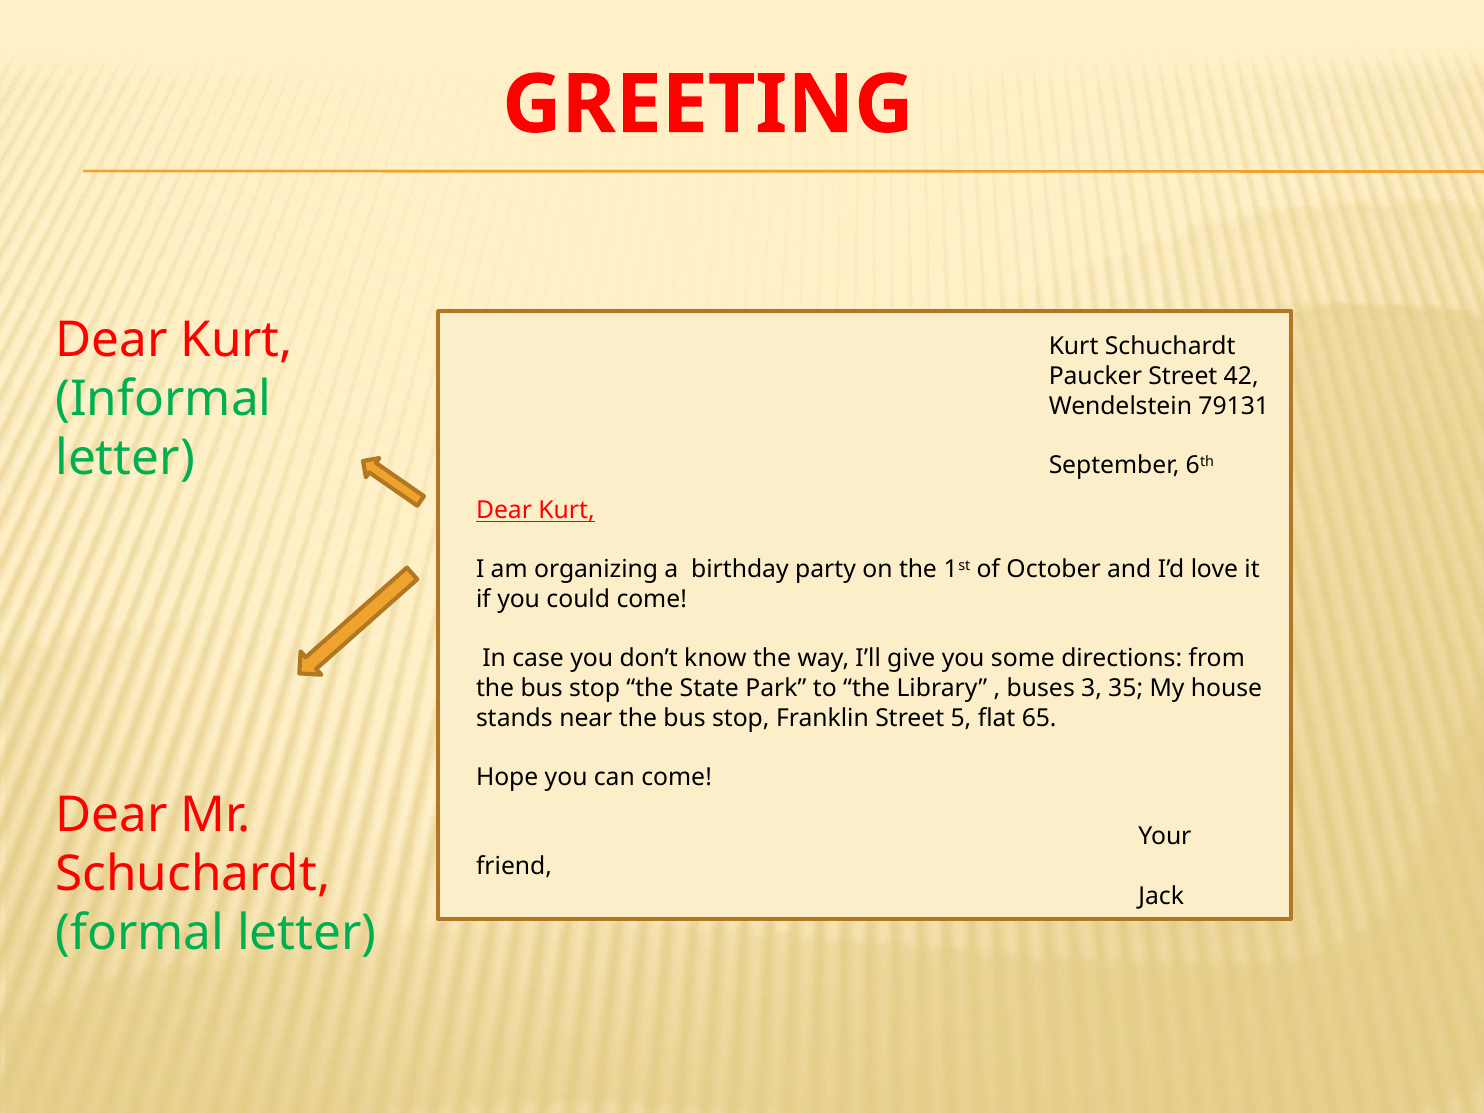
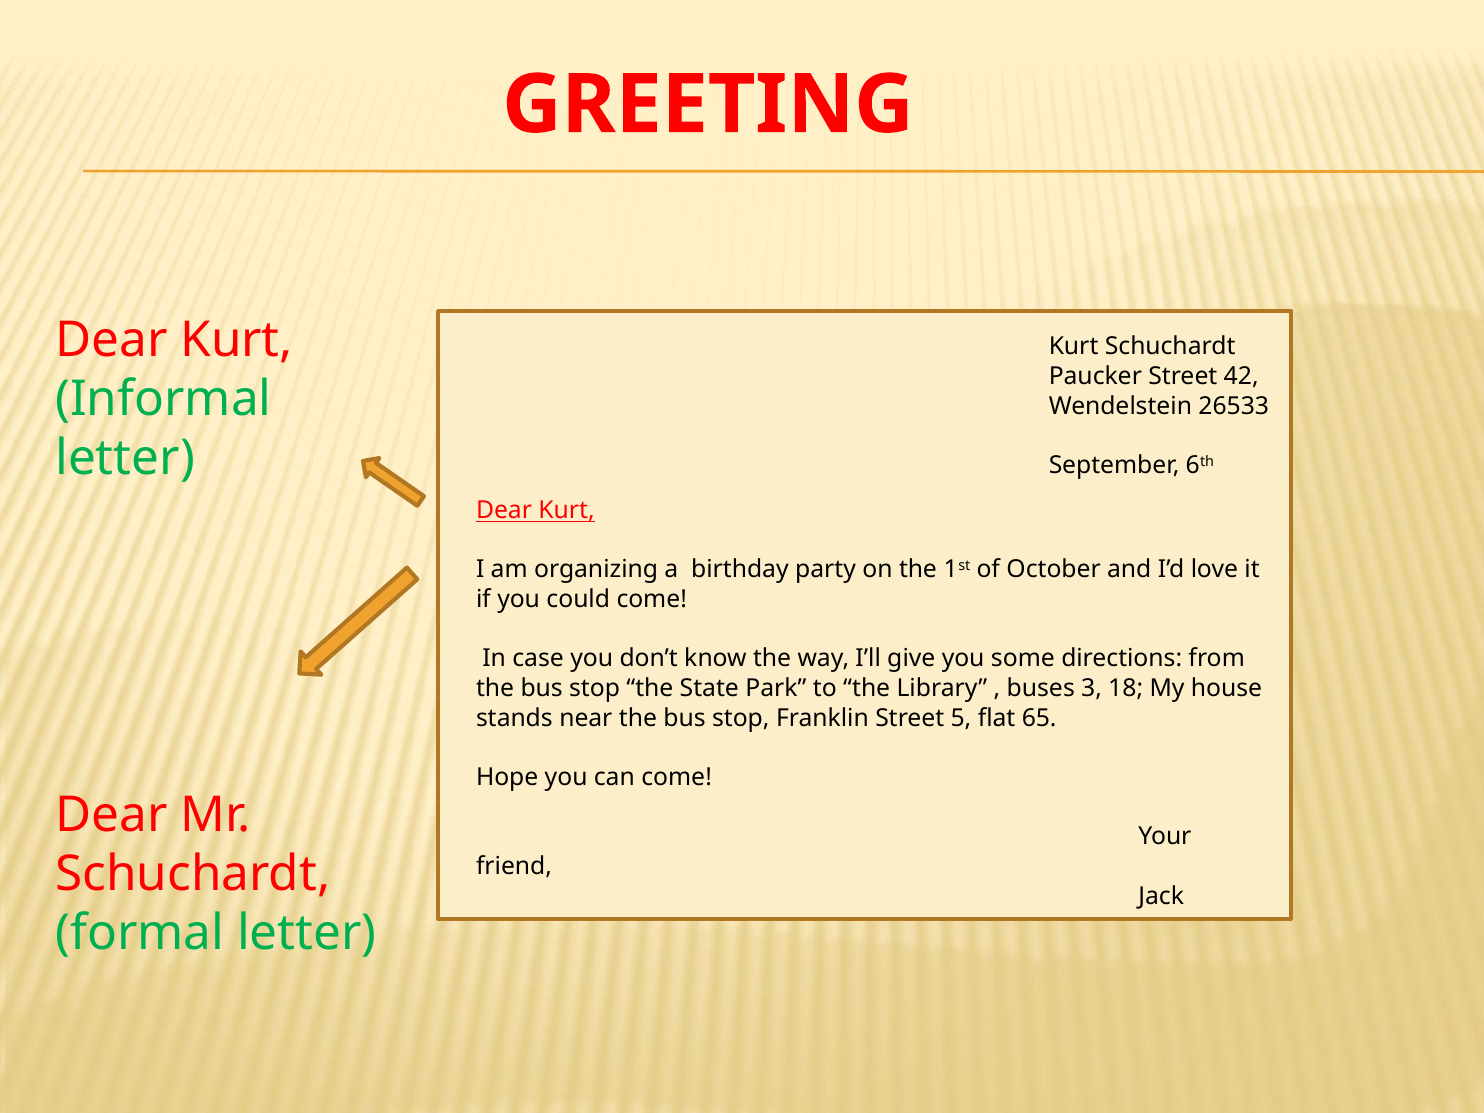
79131: 79131 -> 26533 (1234, 406)
35: 35 -> 18 (1126, 688)
